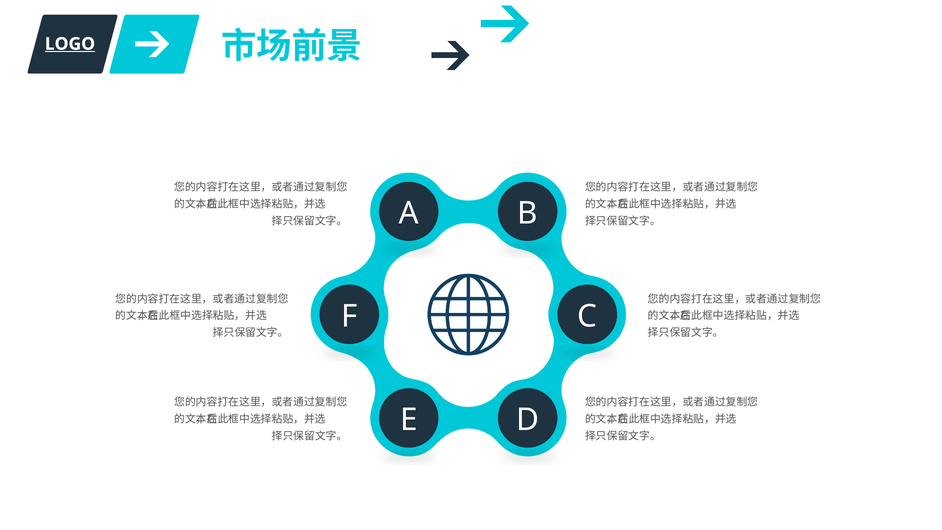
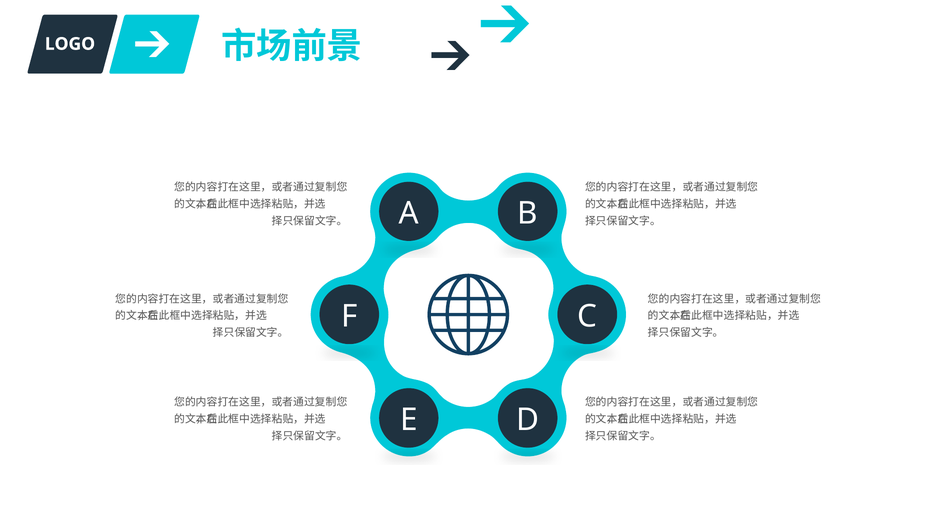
LOGO underline: present -> none (70, 44)
